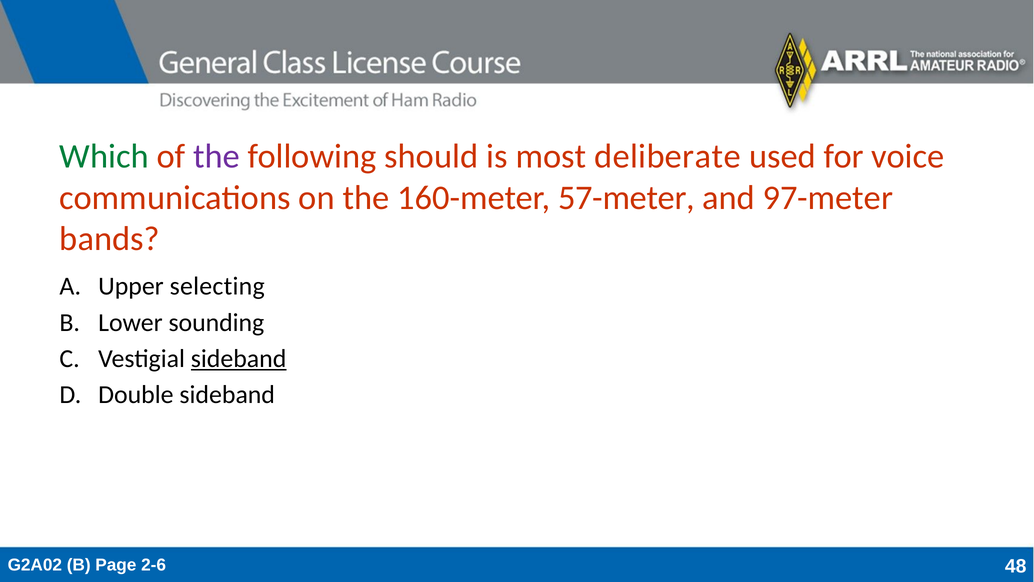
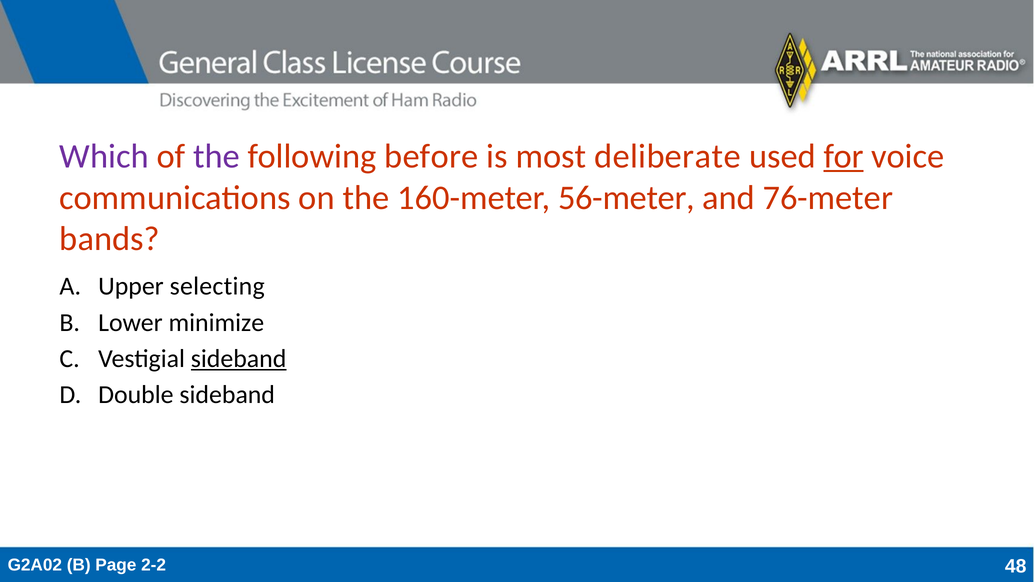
Which colour: green -> purple (104, 156)
should: should -> before (431, 156)
for underline: none -> present (844, 156)
57-meter: 57-meter -> 56-meter (626, 198)
97-meter: 97-meter -> 76-meter (828, 198)
sounding: sounding -> minimize (216, 322)
2-6: 2-6 -> 2-2 (154, 565)
